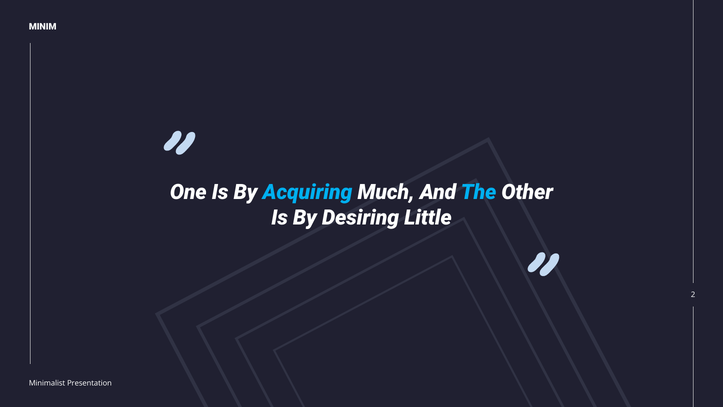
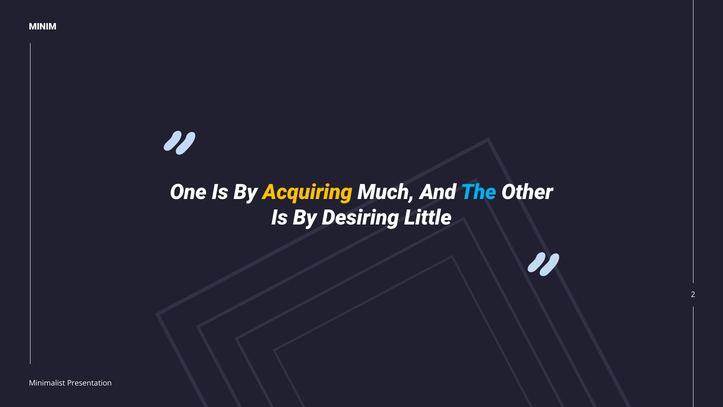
Acquiring colour: light blue -> yellow (307, 192)
